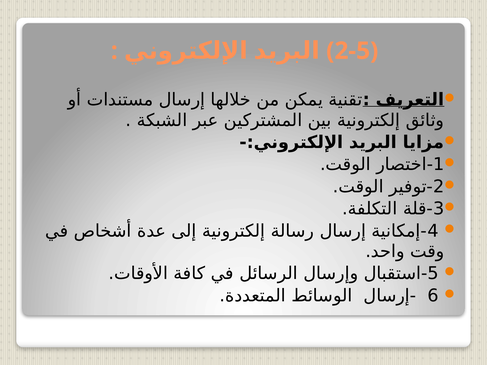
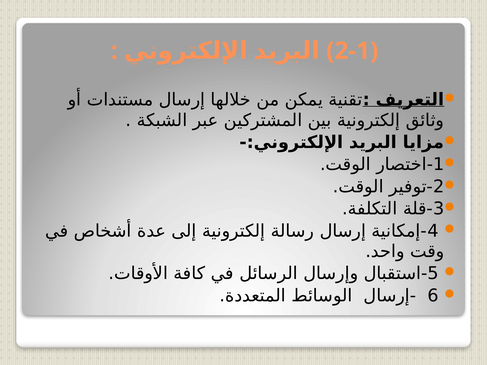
2-5: 2-5 -> 2-1 (352, 51)
